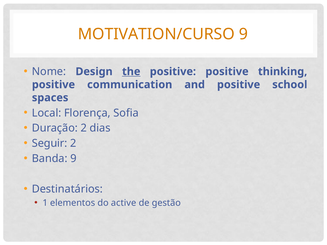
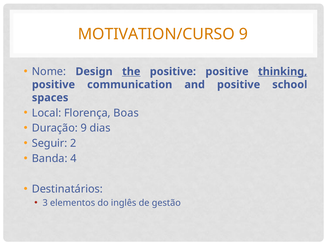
thinking underline: none -> present (283, 72)
Sofia: Sofia -> Boas (126, 113)
Duração 2: 2 -> 9 (84, 128)
Banda 9: 9 -> 4 (73, 159)
1: 1 -> 3 (45, 203)
active: active -> inglês (124, 203)
